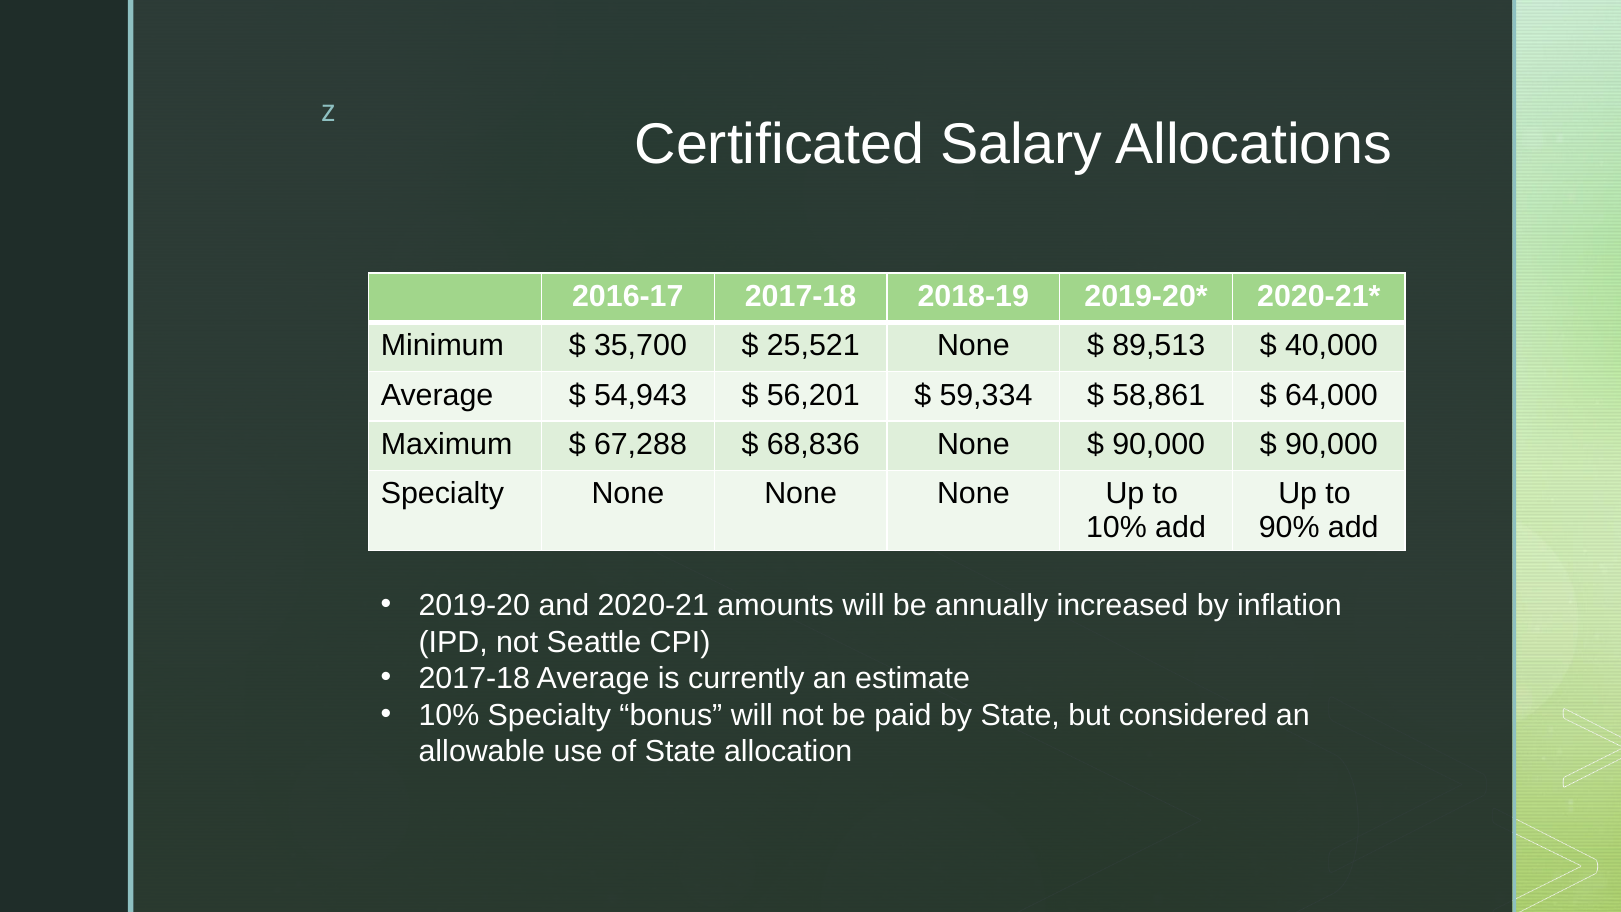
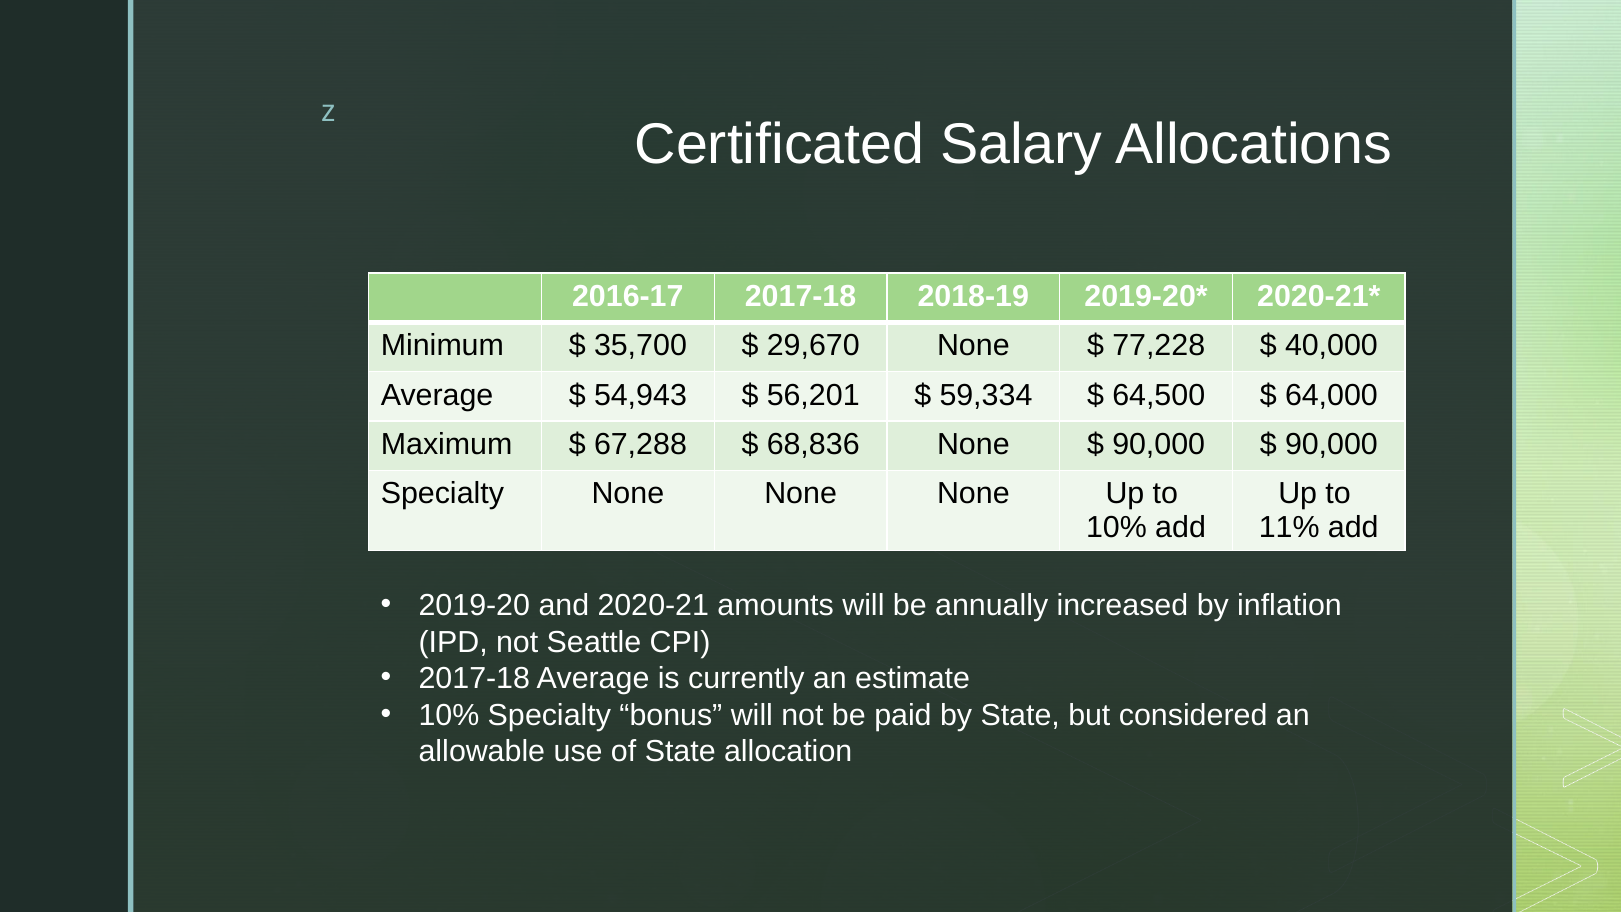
25,521: 25,521 -> 29,670 (813, 346)
89,513: 89,513 -> 77,228 (1159, 346)
58,861: 58,861 -> 64,500 (1159, 395)
90%: 90% -> 11% (1289, 528)
